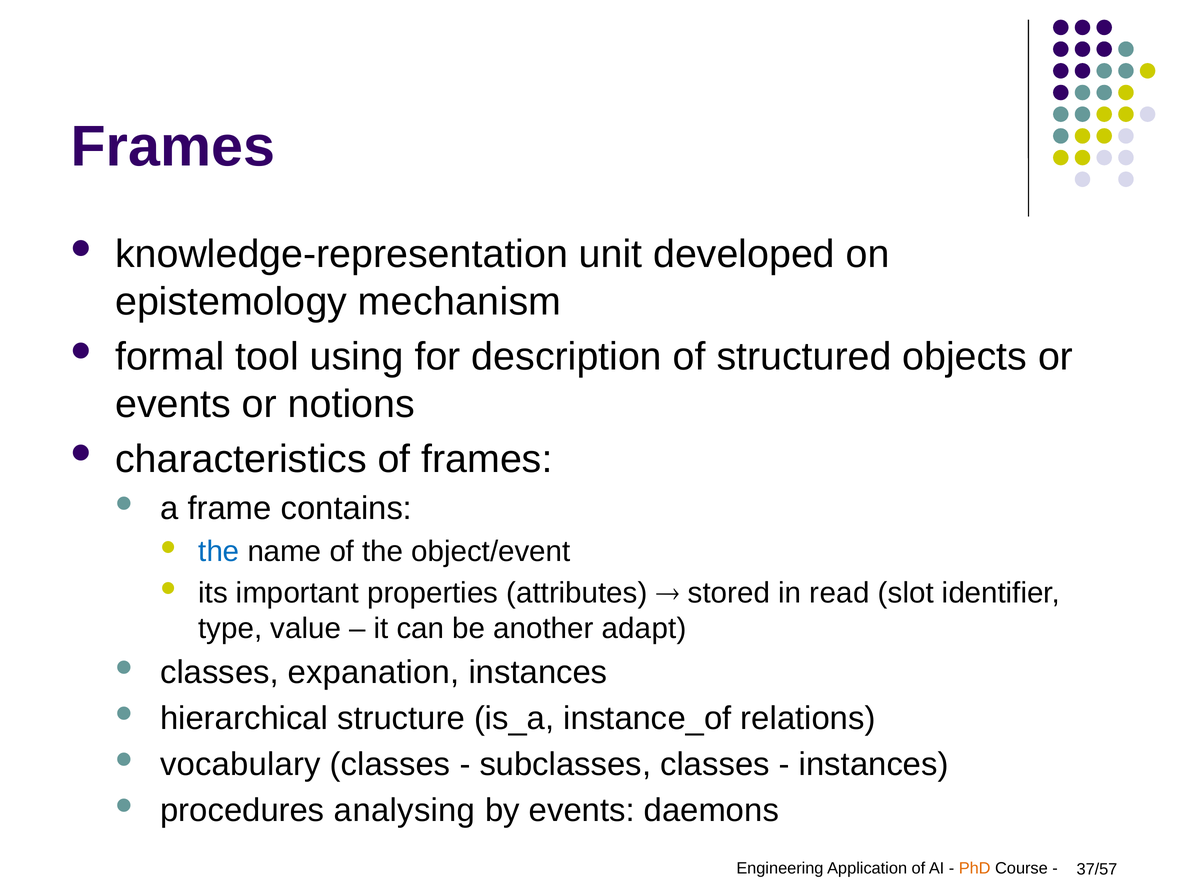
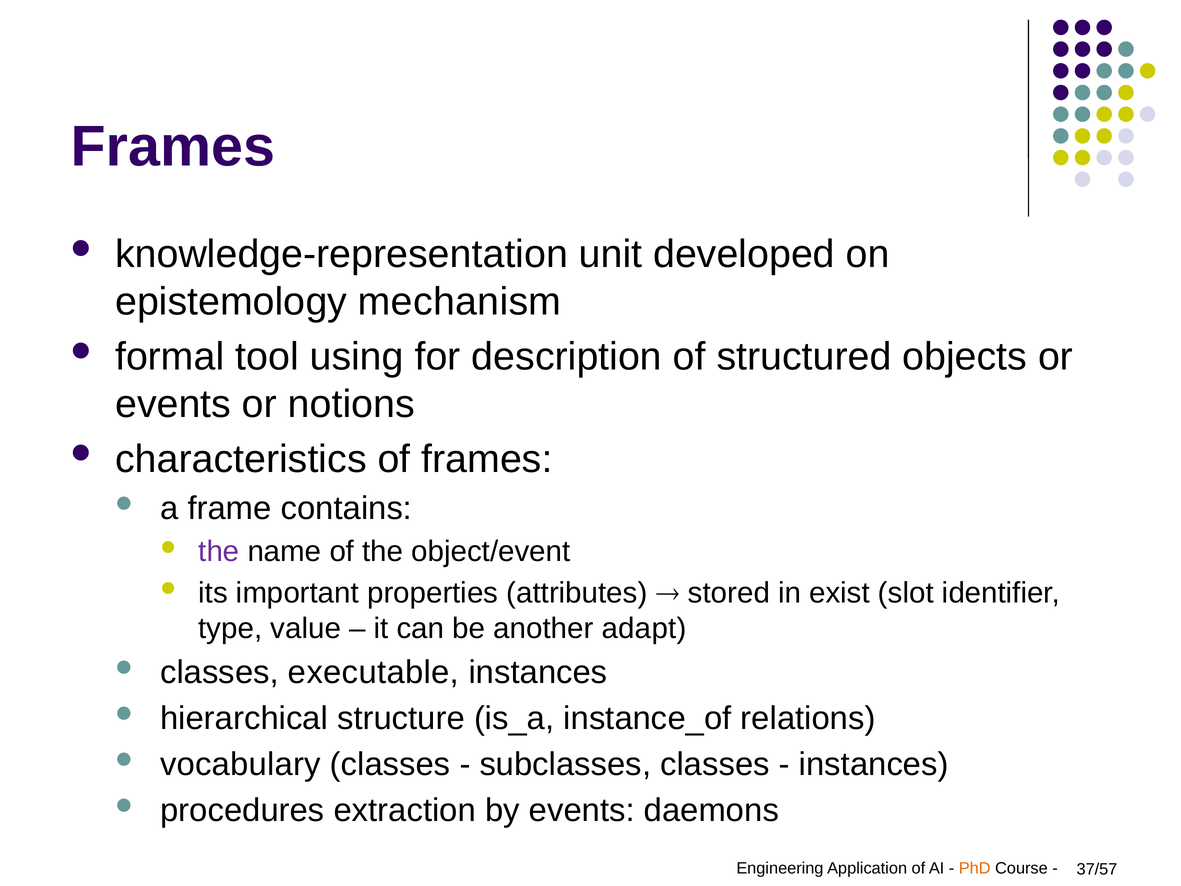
the colour: blue -> purple (219, 552)
read: read -> exist (840, 593)
expanation: expanation -> executable (374, 672)
analysing: analysing -> extraction (405, 810)
